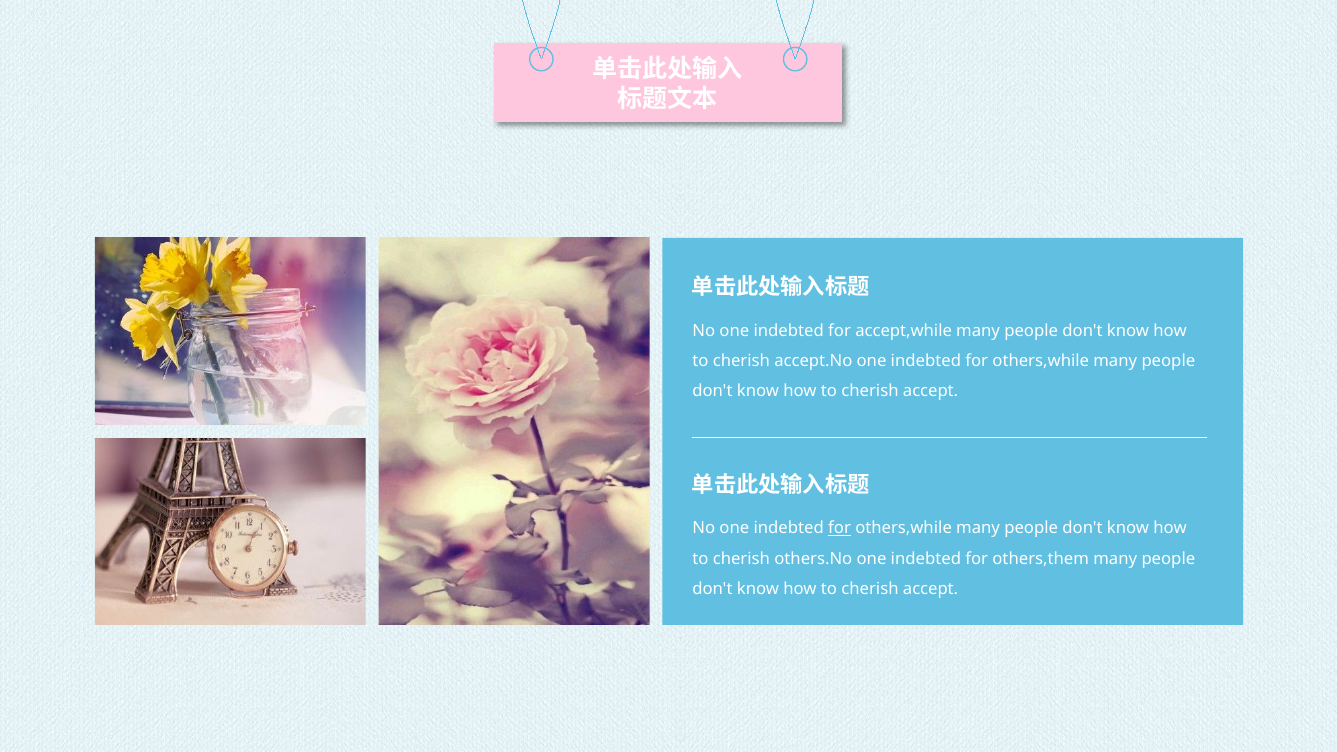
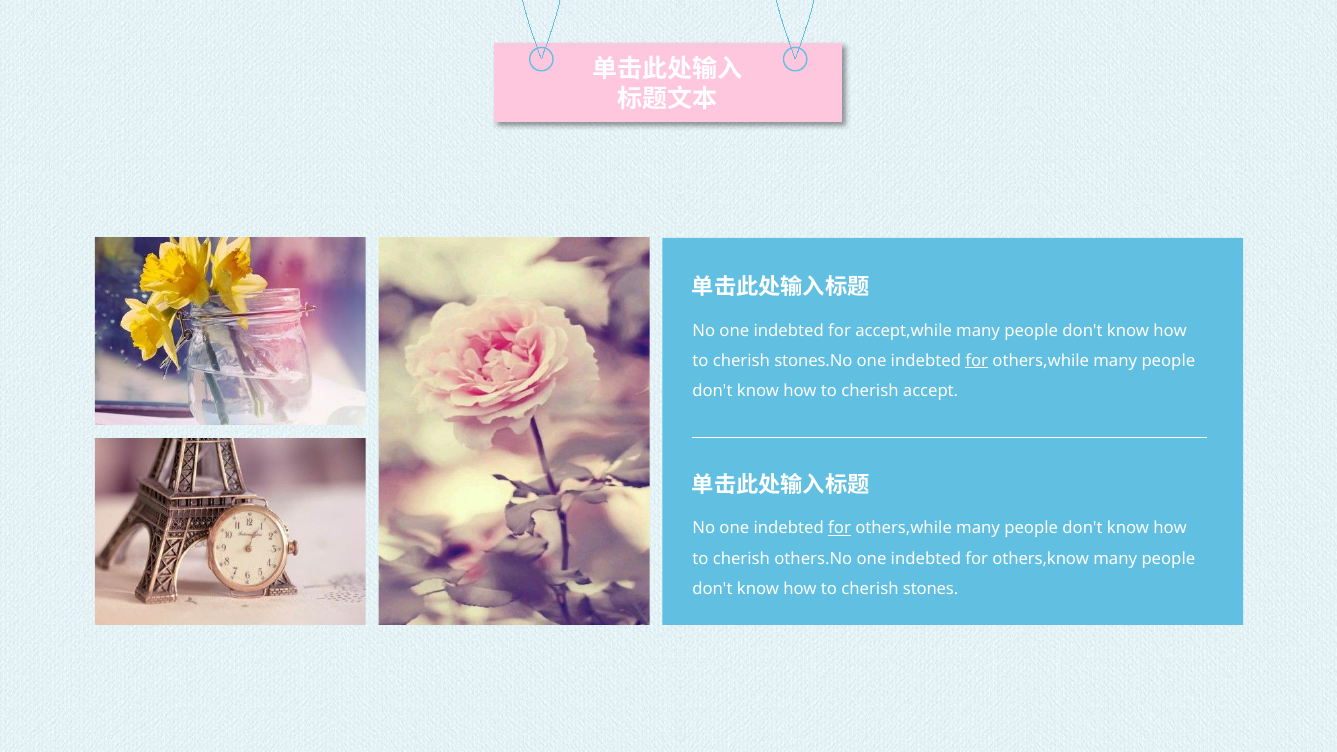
accept.No: accept.No -> stones.No (813, 361)
for underline: none -> present (977, 361)
others,them: others,them -> others,know (1041, 559)
accept: accept -> stones (931, 589)
